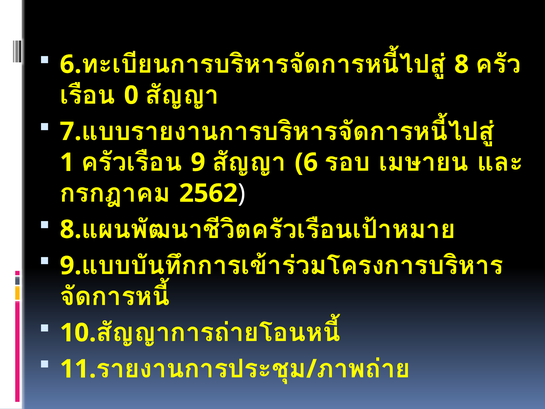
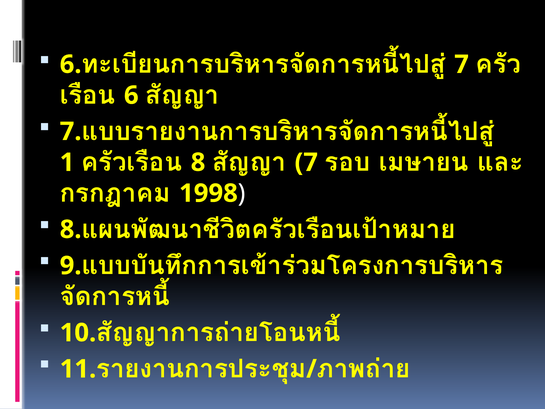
8: 8 -> 7 (462, 64)
0: 0 -> 6 (131, 95)
9: 9 -> 8 (198, 162)
6: 6 -> 7 (306, 162)
2562: 2562 -> 1998 (208, 193)
